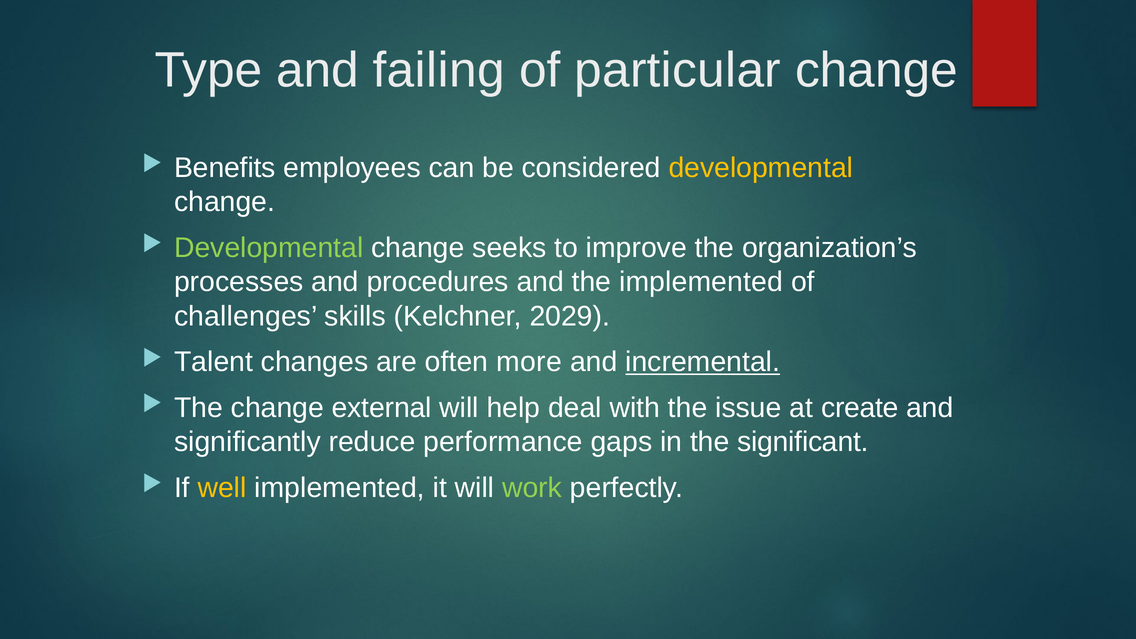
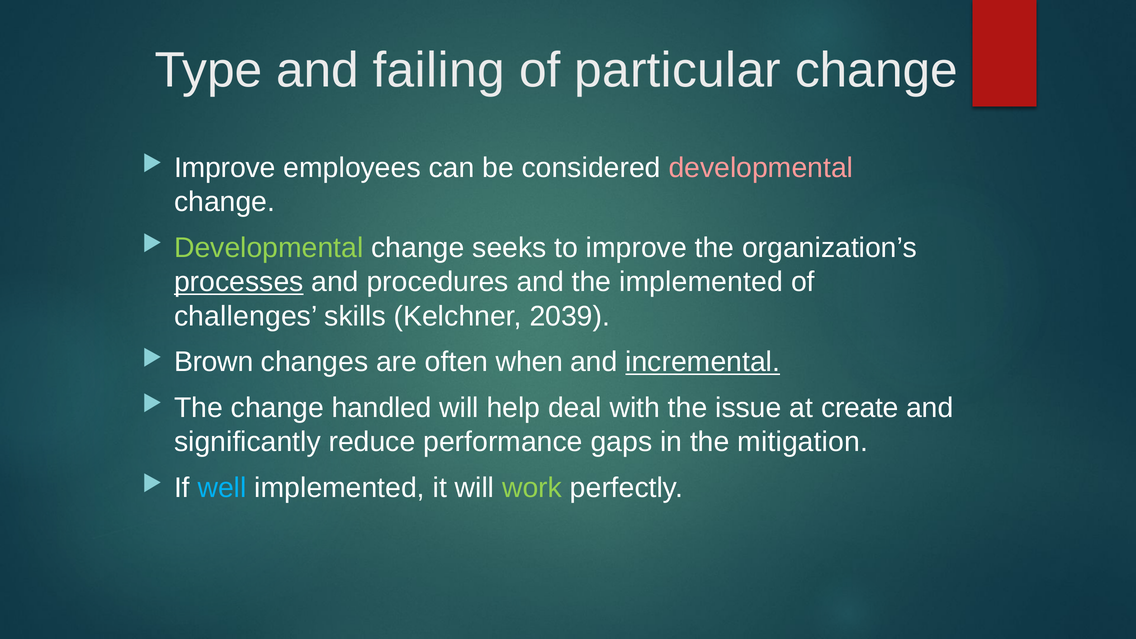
Benefits: Benefits -> Improve (225, 168)
developmental colour: yellow -> pink (761, 168)
processes underline: none -> present (239, 282)
2029: 2029 -> 2039 (570, 316)
Talent: Talent -> Brown (214, 362)
more: more -> when (529, 362)
external: external -> handled (382, 408)
significant: significant -> mitigation (803, 442)
well colour: yellow -> light blue (222, 488)
